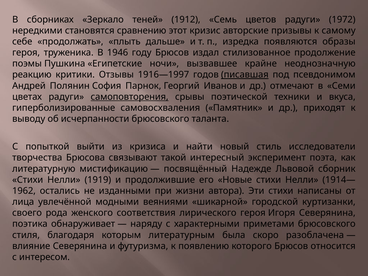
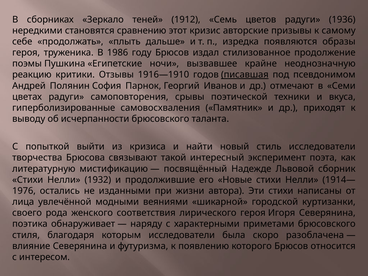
1972: 1972 -> 1936 (342, 19)
1946: 1946 -> 1986 (118, 53)
1916—1997: 1916—1997 -> 1916—1910 (163, 75)
самоповторения underline: present -> none (130, 97)
1919: 1919 -> 1932 (98, 180)
1962: 1962 -> 1976 (24, 191)
которым литературным: литературным -> исследователи (182, 235)
